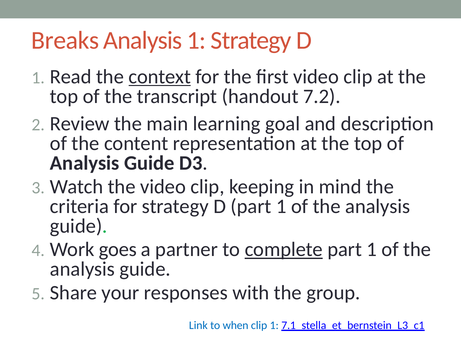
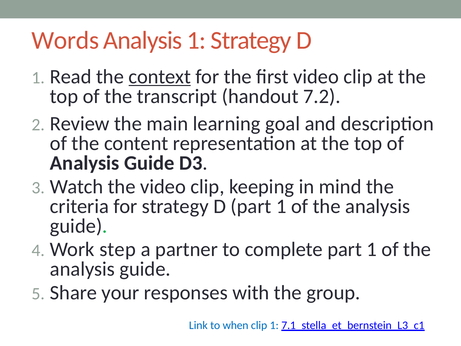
Breaks: Breaks -> Words (65, 40)
goes: goes -> step (118, 249)
complete underline: present -> none (284, 249)
